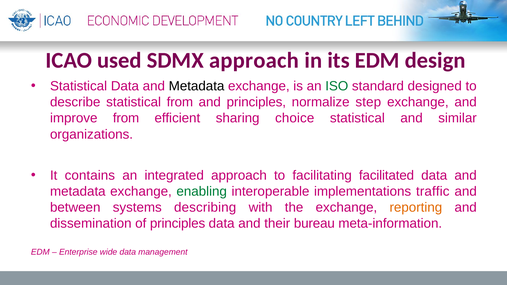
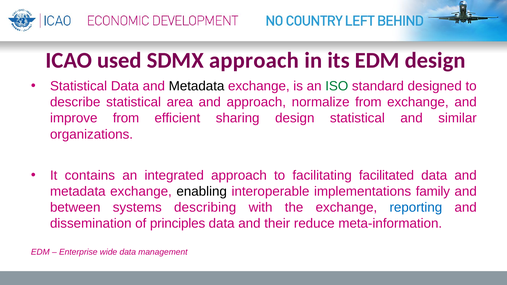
statistical from: from -> area (180, 102)
and principles: principles -> approach (256, 102)
normalize step: step -> from (368, 102)
sharing choice: choice -> design (295, 118)
enabling colour: green -> black (202, 192)
traffic: traffic -> family (433, 192)
reporting colour: orange -> blue (416, 208)
bureau: bureau -> reduce (314, 224)
